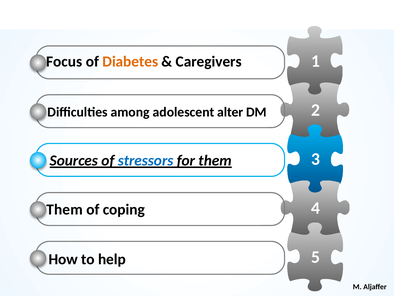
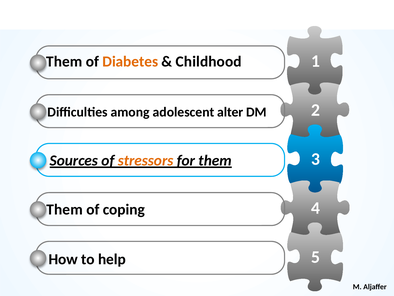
Focus: Focus -> Them (64, 61)
Caregivers: Caregivers -> Childhood (209, 61)
stressors colour: blue -> orange (146, 160)
